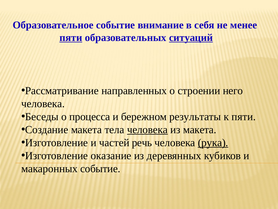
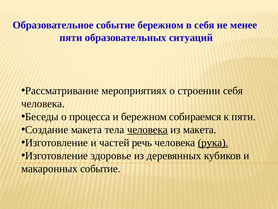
событие внимание: внимание -> бережном (161, 25)
пяти underline: present -> none (71, 38)
ситуаций underline: present -> none (191, 38)
направленных: направленных -> мероприятиях (134, 91)
строении него: него -> себя (233, 91)
результаты: результаты -> собираемся (195, 116)
оказание: оказание -> здоровье (111, 155)
